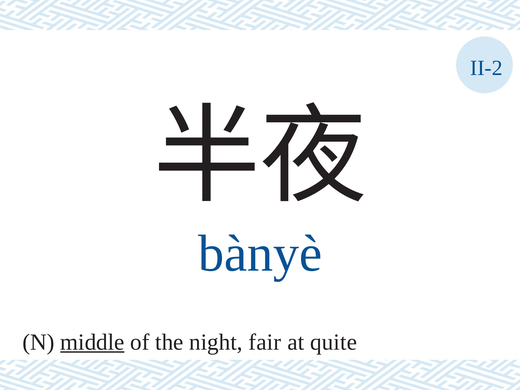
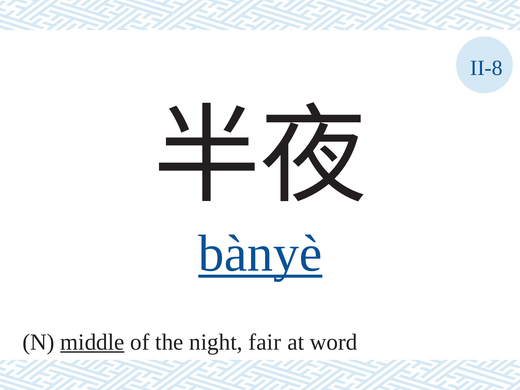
II-2: II-2 -> II-8 (486, 68)
bànyè underline: none -> present (260, 254)
quite: quite -> word (334, 342)
